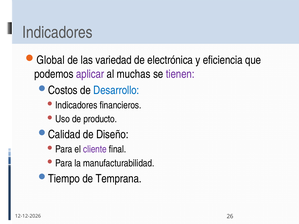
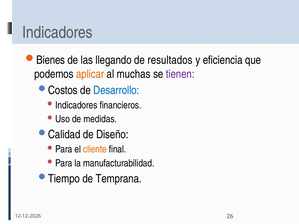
Global: Global -> Bienes (51, 60)
variedad: variedad -> llegando (114, 60)
electrónica: electrónica -> resultados (170, 60)
aplicar colour: purple -> orange (90, 74)
producto: producto -> medidas (100, 119)
cliente colour: purple -> orange (95, 149)
